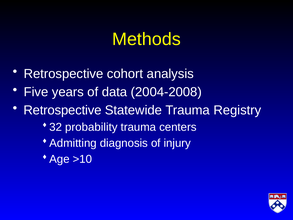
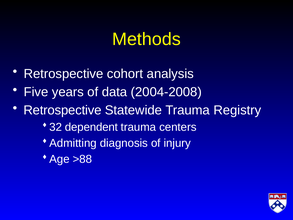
probability: probability -> dependent (91, 127)
>10: >10 -> >88 (82, 159)
